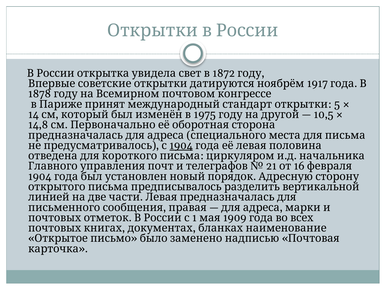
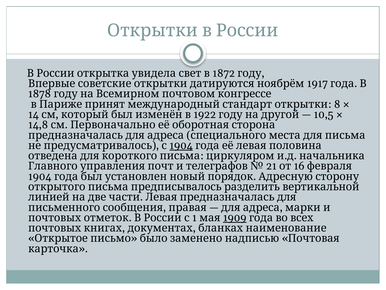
5: 5 -> 8 (337, 104)
1975: 1975 -> 1922 (205, 114)
1909 underline: none -> present (235, 217)
